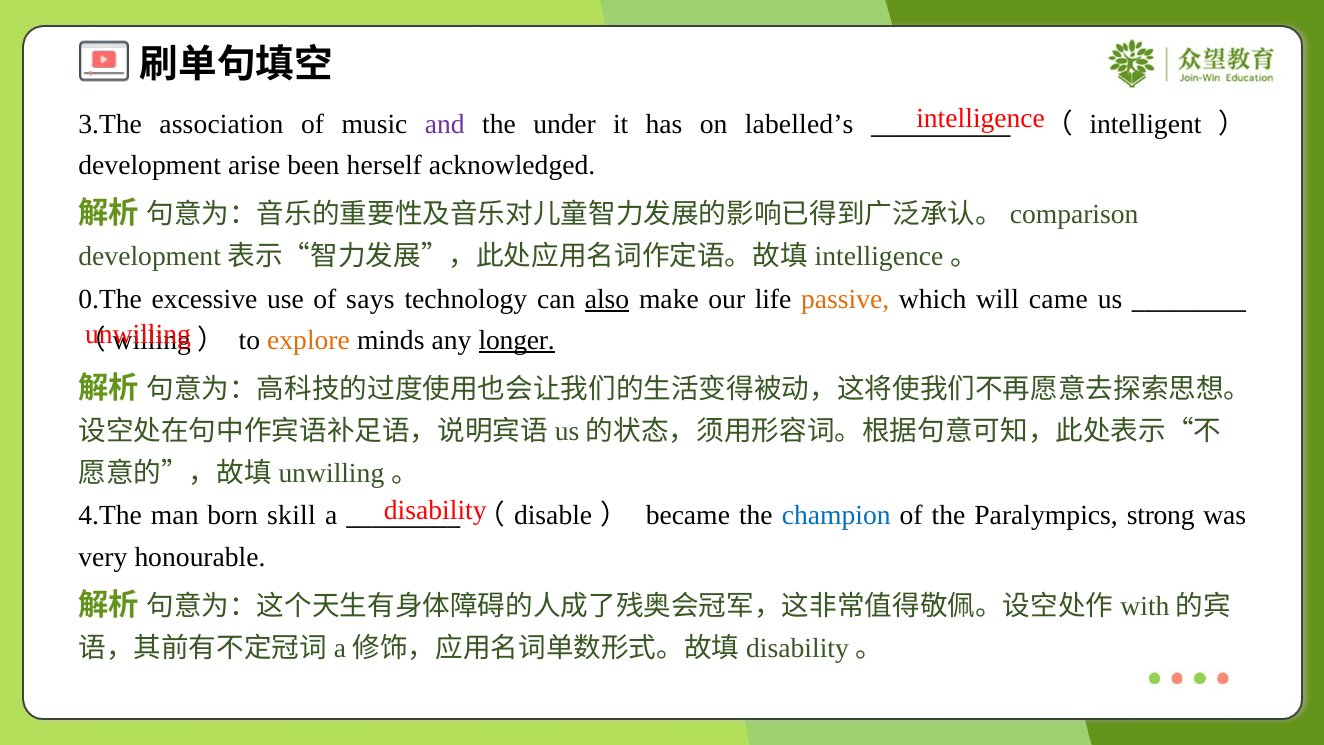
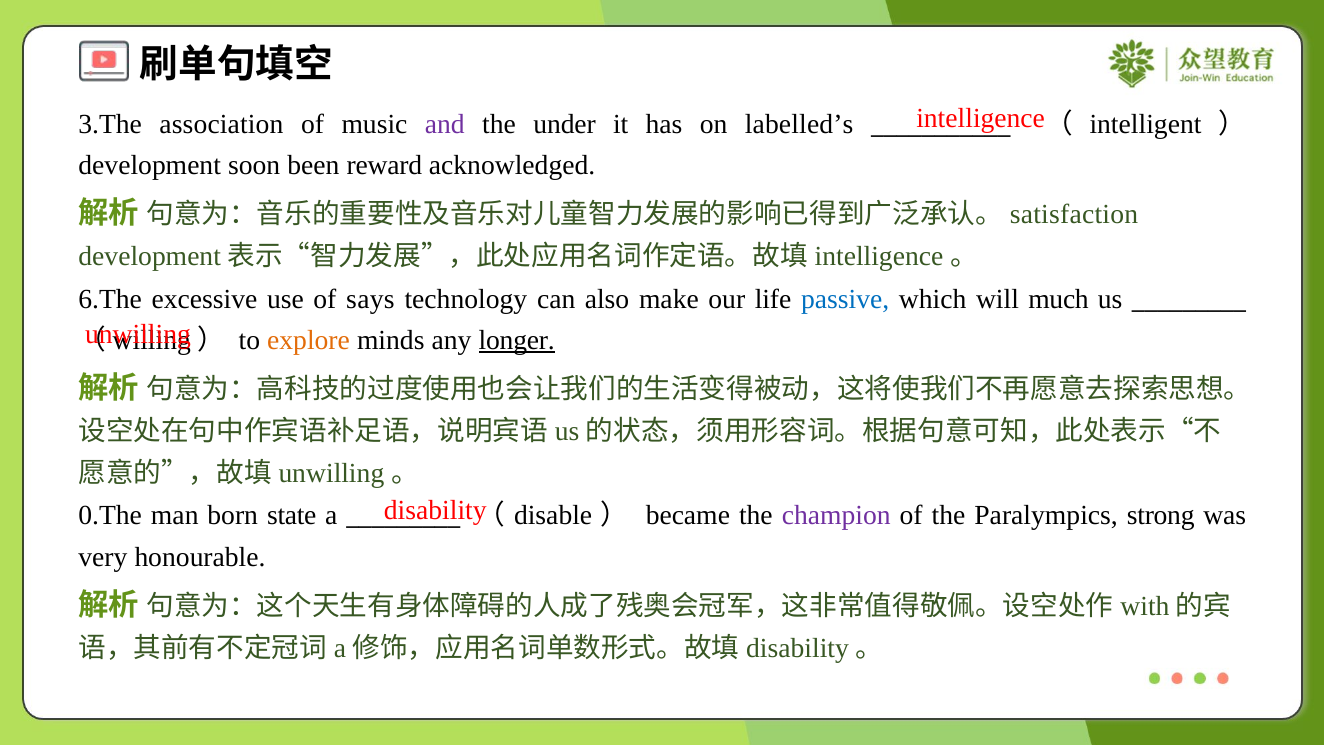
arise: arise -> soon (254, 165)
herself: herself -> reward (384, 165)
comparison: comparison -> satisfaction (1074, 215)
0.The: 0.The -> 6.The (110, 299)
also underline: present -> none (607, 299)
passive colour: orange -> blue (845, 299)
came: came -> much (1059, 299)
4.The: 4.The -> 0.The (110, 515)
skill: skill -> state (292, 515)
champion colour: blue -> purple (836, 515)
